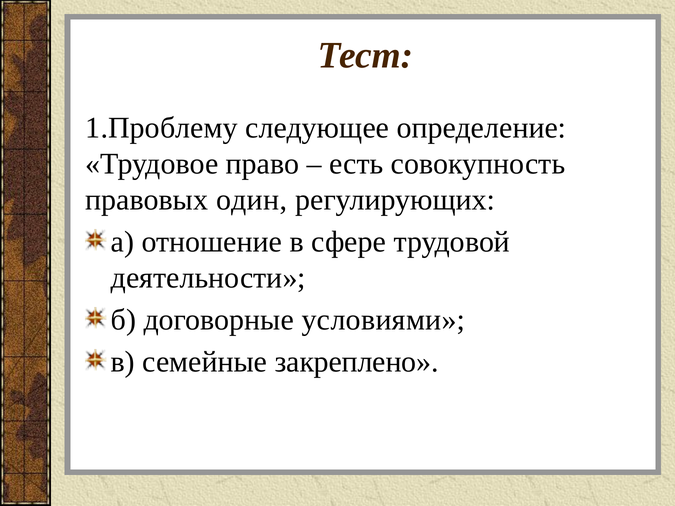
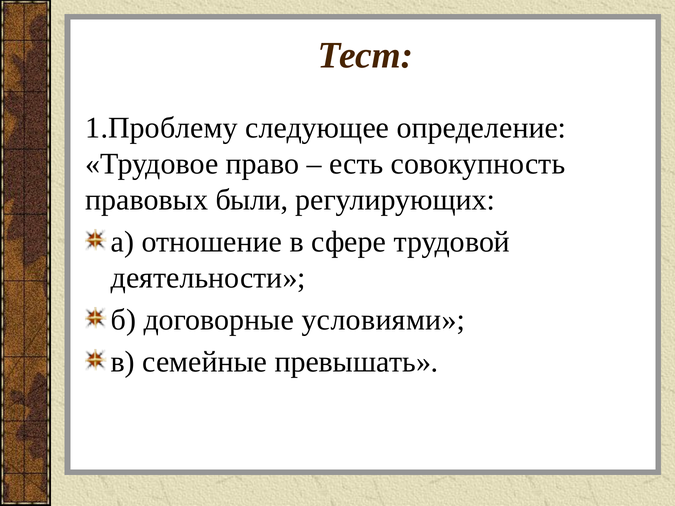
один: один -> были (252, 200)
закреплено: закреплено -> превышать (357, 362)
